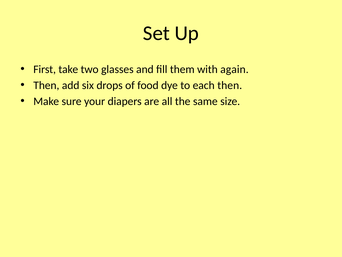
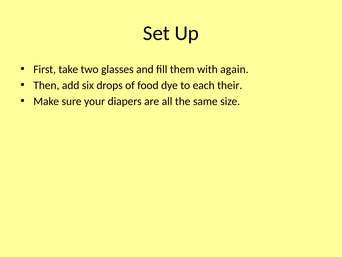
each then: then -> their (230, 85)
